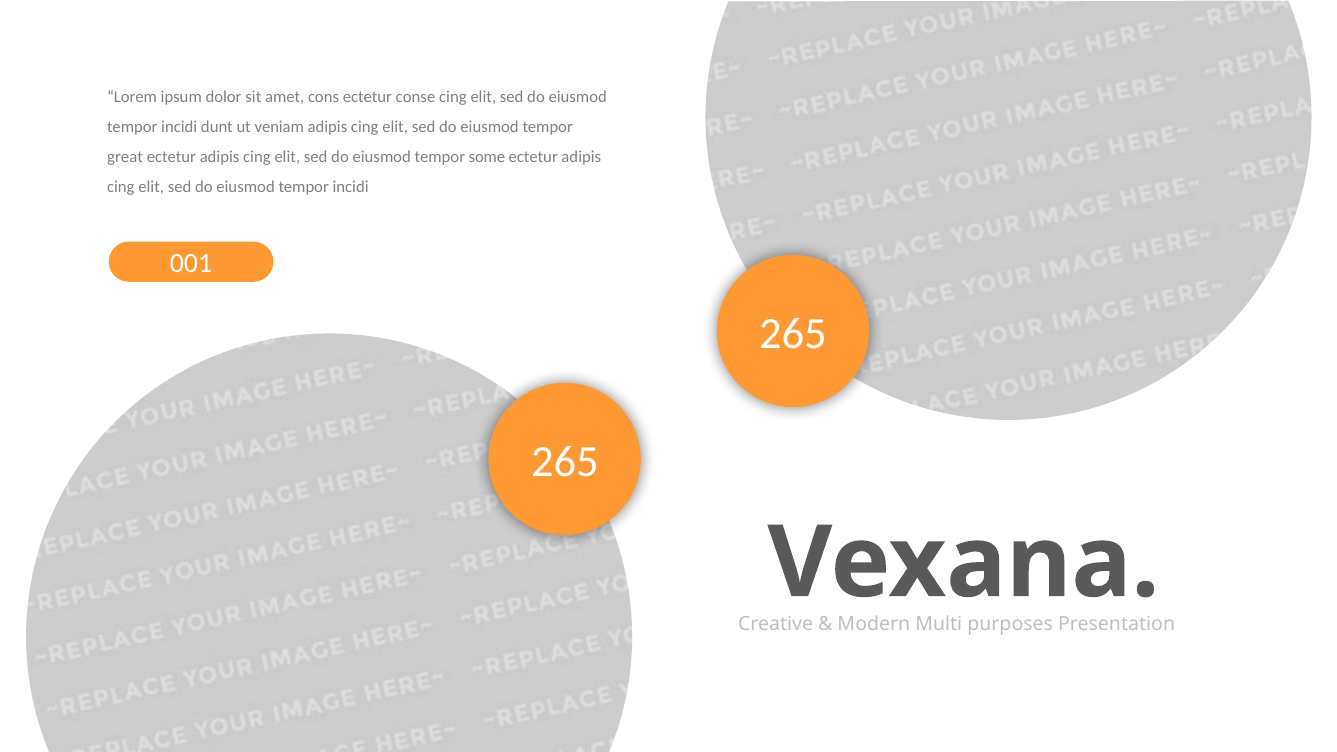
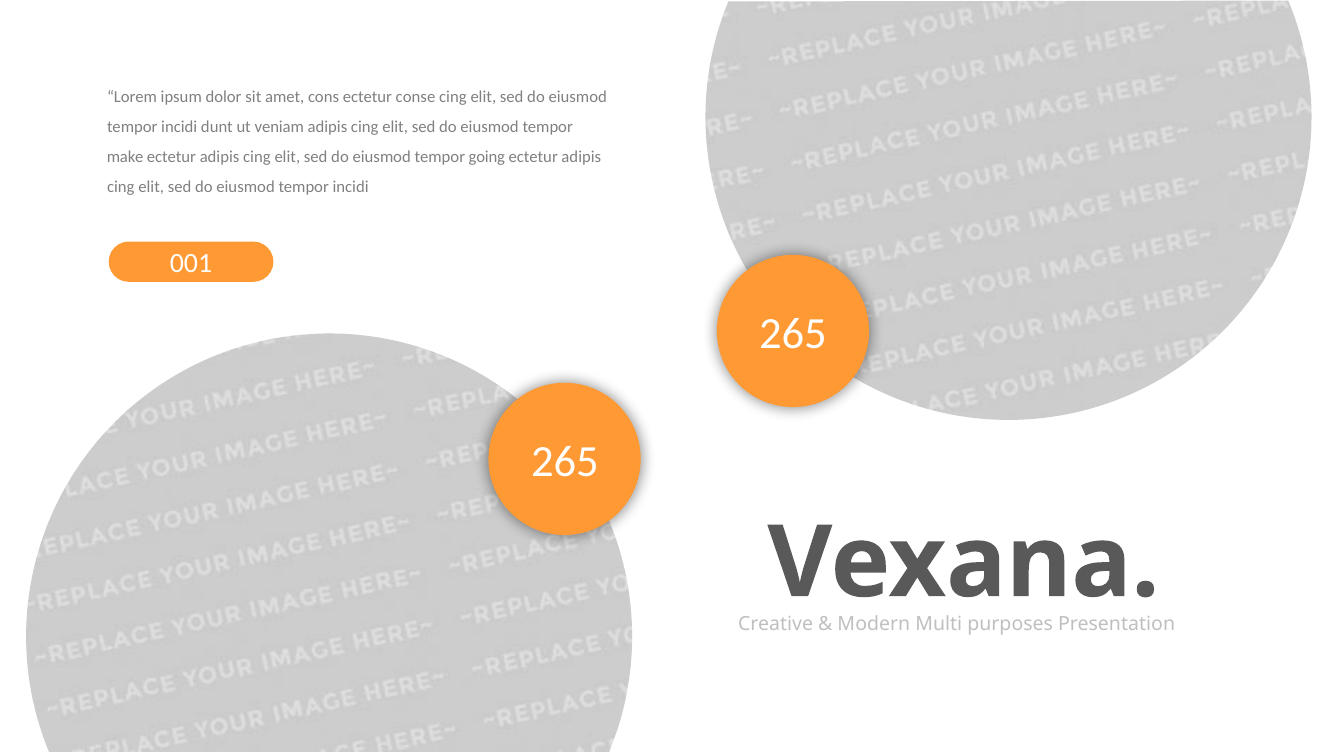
great: great -> make (125, 157)
some: some -> going (487, 157)
